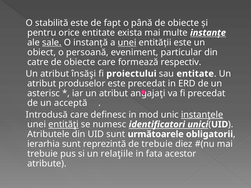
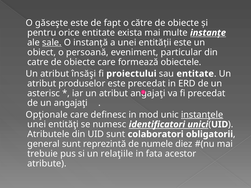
stabilită: stabilită -> găseşte (52, 23)
până: până -> către (142, 23)
unei underline: present -> none (127, 43)
respectiv: respectiv -> obiectele (181, 62)
un acceptă: acceptă -> angajaţi (71, 103)
Introdusă: Introdusă -> Opţionale (47, 115)
entităţi underline: present -> none (63, 125)
următoarele: următoarele -> colaboratori (156, 134)
ierarhia: ierarhia -> general (44, 144)
de trebuie: trebuie -> numele (157, 144)
